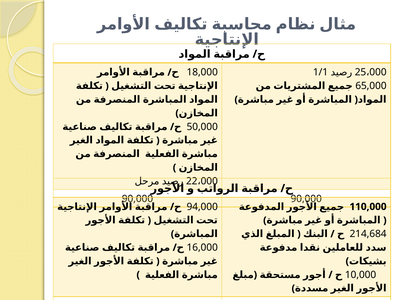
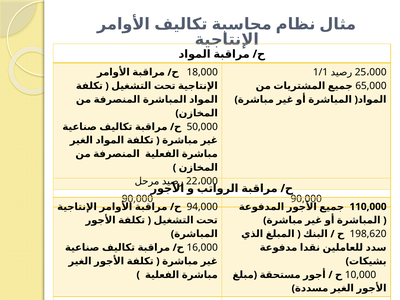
214,684: 214,684 -> 198,620 (368, 234)
